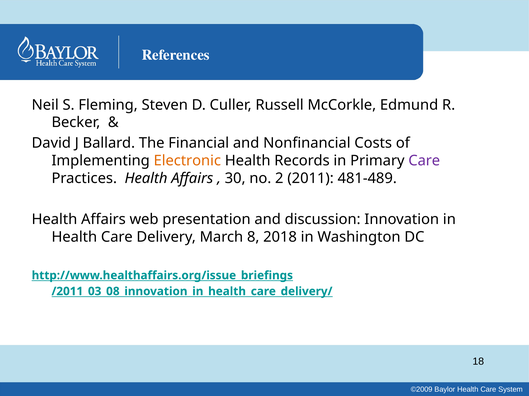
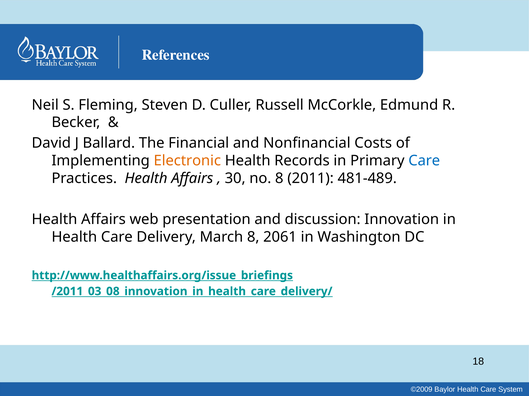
Care colour: purple -> blue (424, 161)
no 2: 2 -> 8 (279, 179)
2018: 2018 -> 2061 (280, 237)
